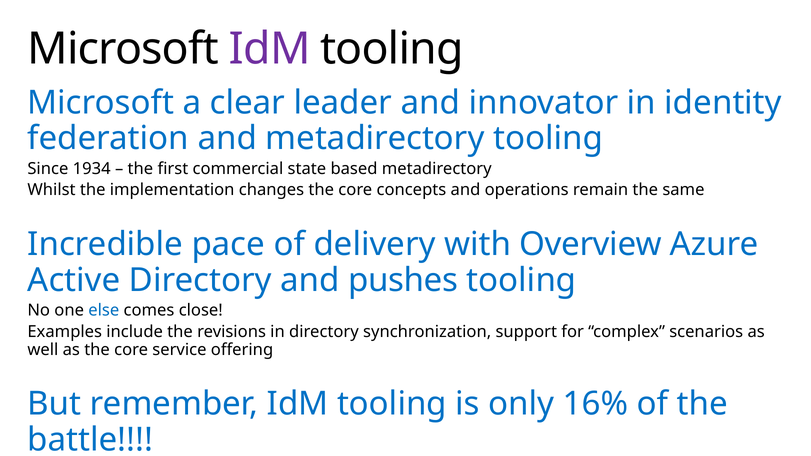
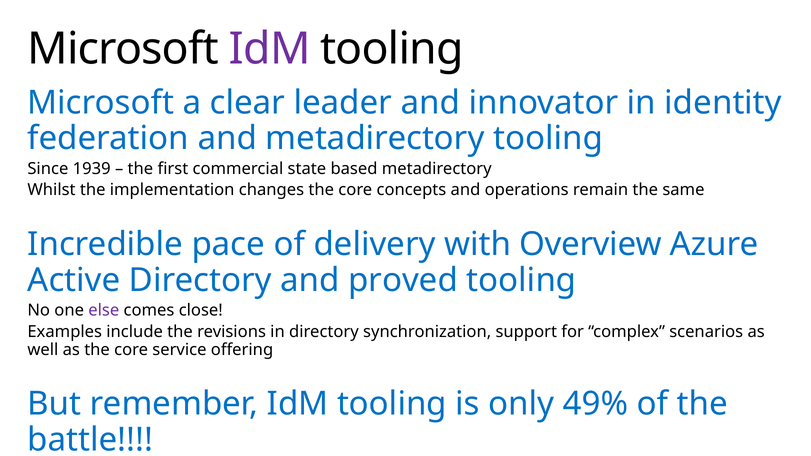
1934: 1934 -> 1939 (92, 169)
pushes: pushes -> proved (403, 280)
else colour: blue -> purple (104, 311)
16%: 16% -> 49% (595, 404)
